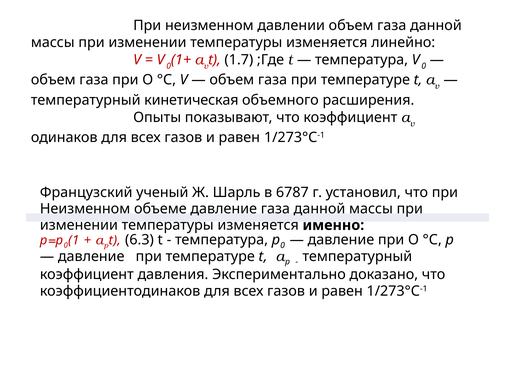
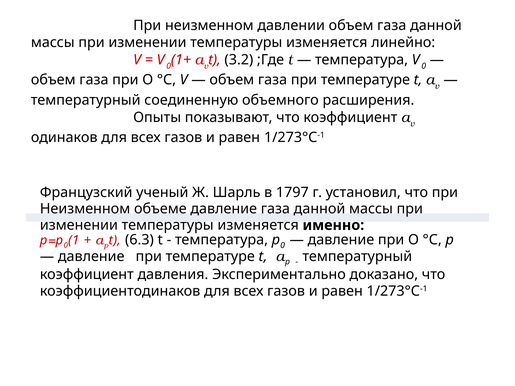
1.7: 1.7 -> 3.2 (239, 60)
кинетическая: кинетическая -> соединенную (191, 100)
6787: 6787 -> 1797 (292, 192)
